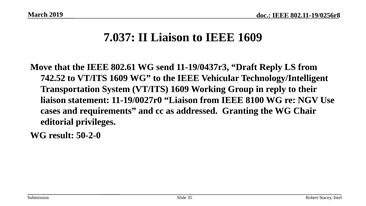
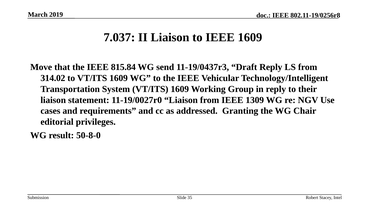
802.61: 802.61 -> 815.84 (123, 67)
742.52: 742.52 -> 314.02 (53, 78)
8100: 8100 -> 1309 (255, 100)
50-2-0: 50-2-0 -> 50-8-0 (88, 135)
